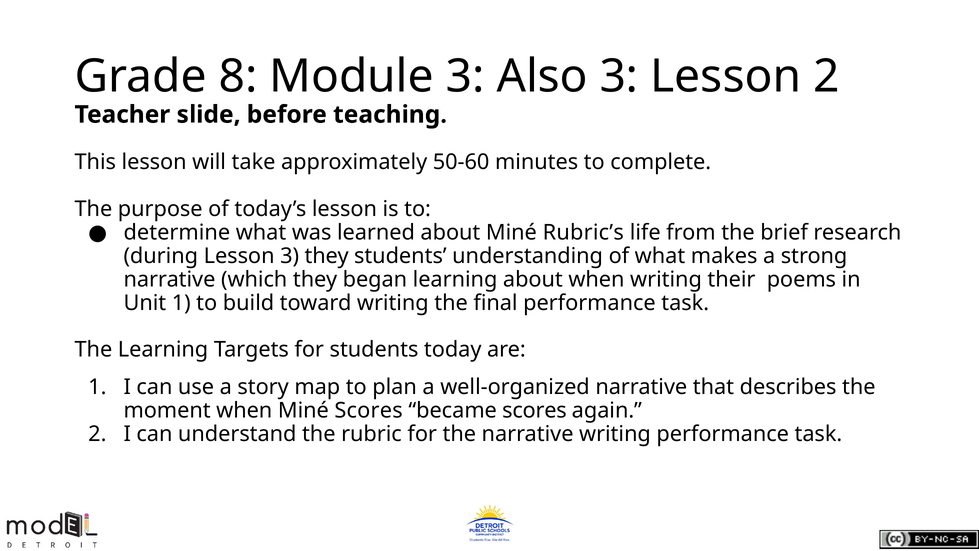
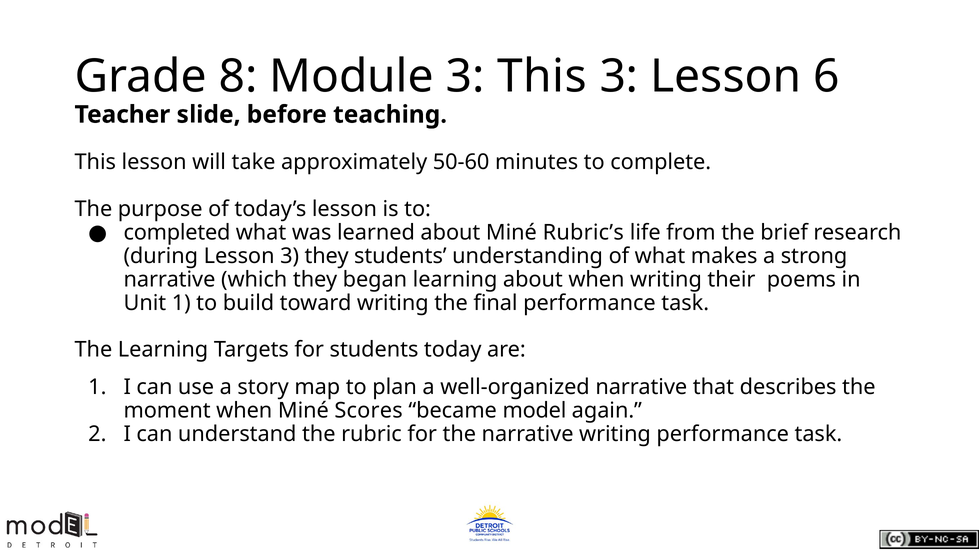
3 Also: Also -> This (542, 76)
Lesson 2: 2 -> 6 (826, 76)
determine: determine -> completed (177, 232)
became scores: scores -> model (534, 410)
